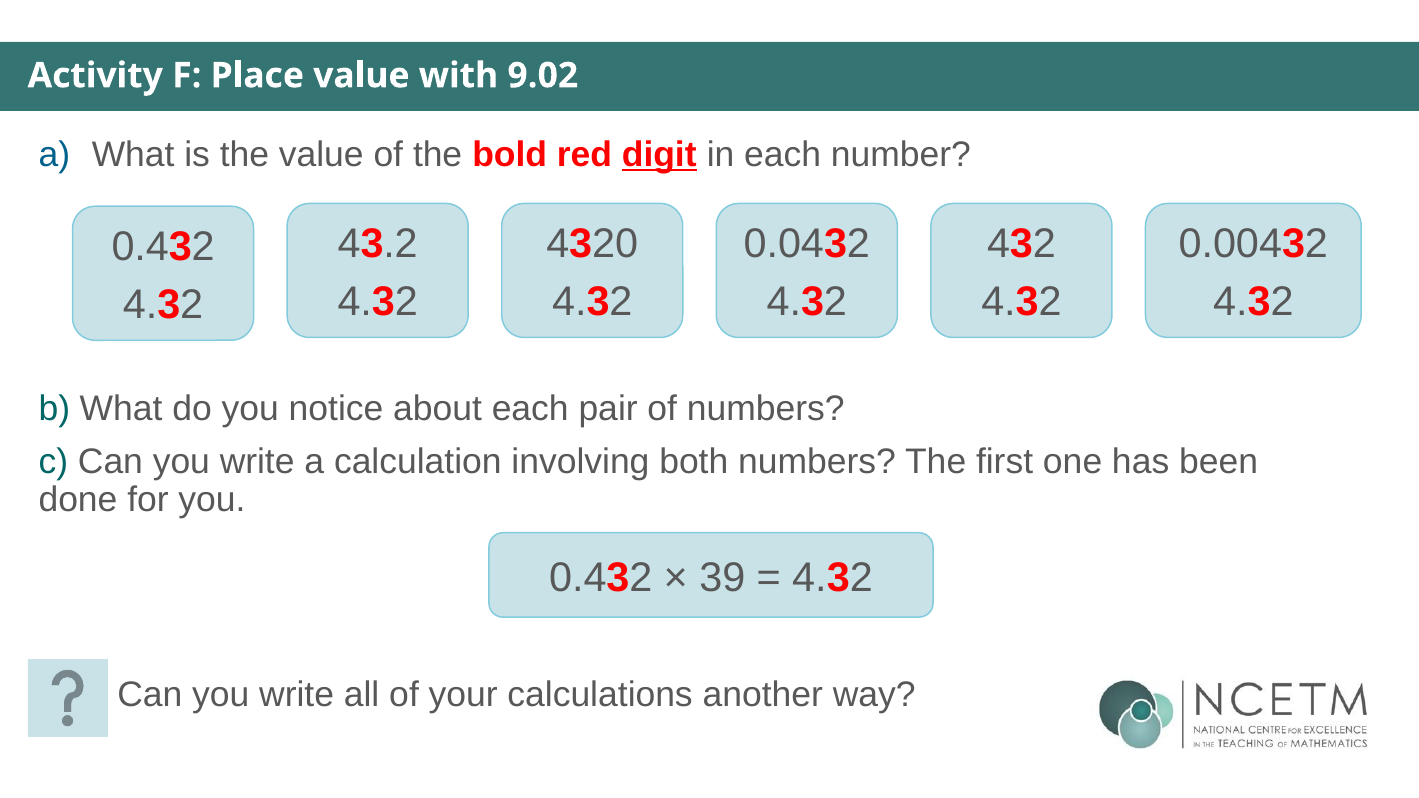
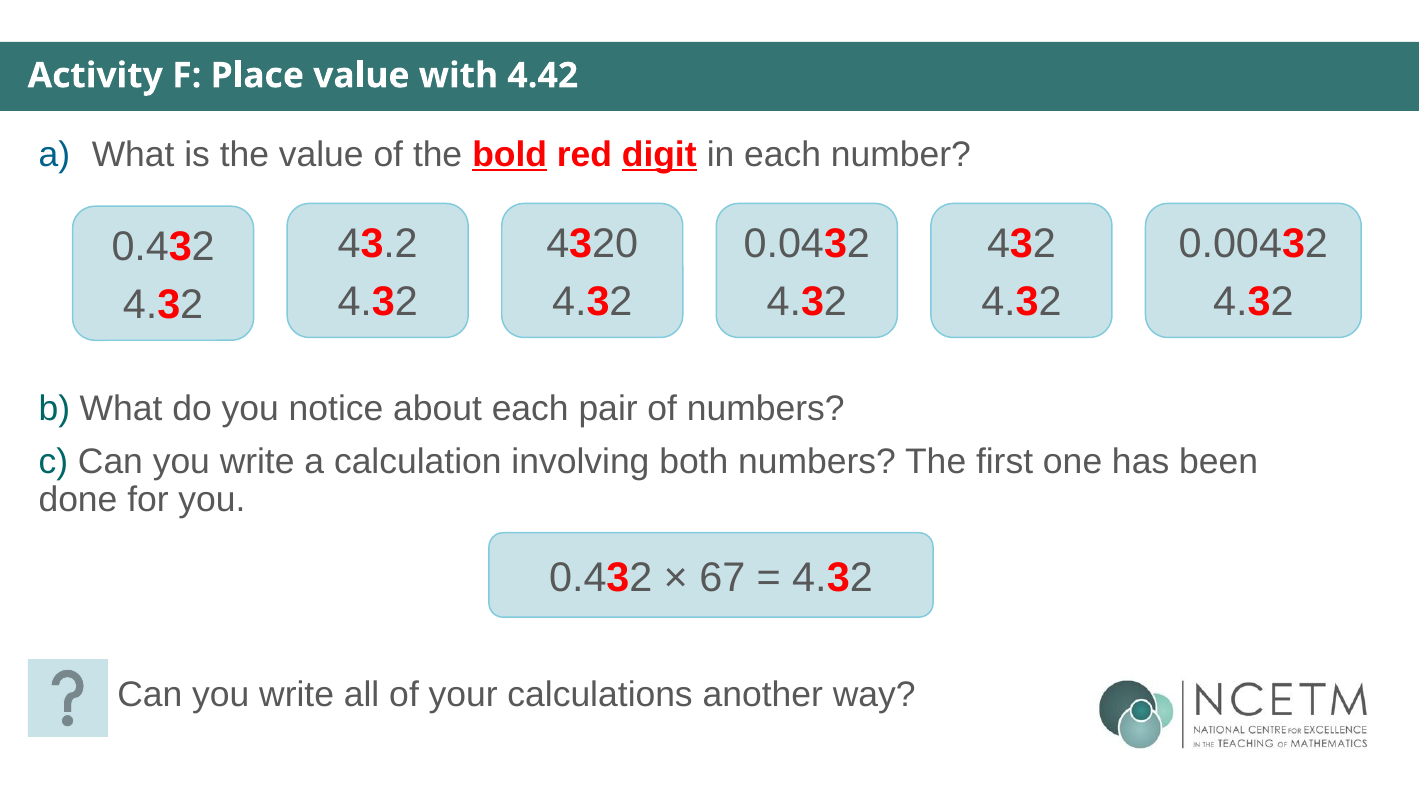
9.02: 9.02 -> 4.42 (543, 76)
bold underline: none -> present (510, 155)
39: 39 -> 67 (722, 578)
